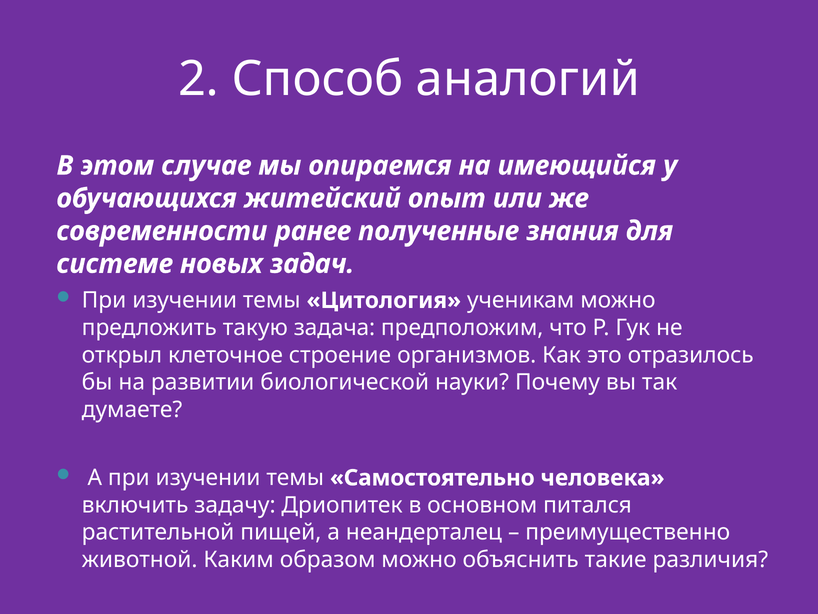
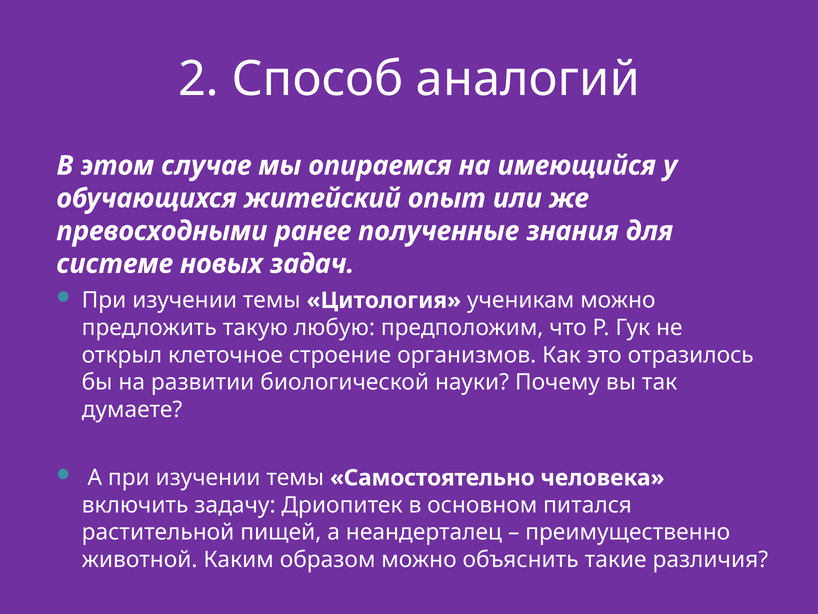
современности: современности -> превосходными (162, 231)
задача: задача -> любую (334, 327)
